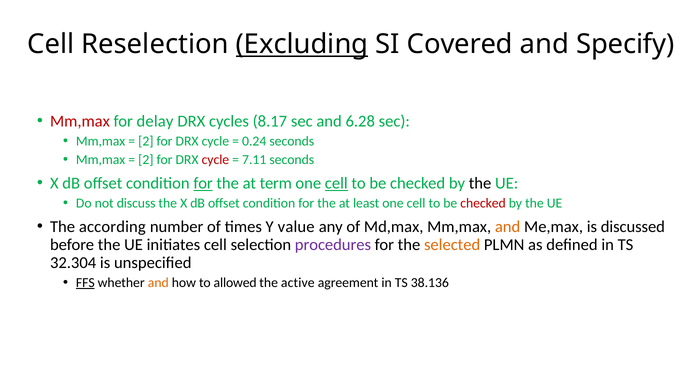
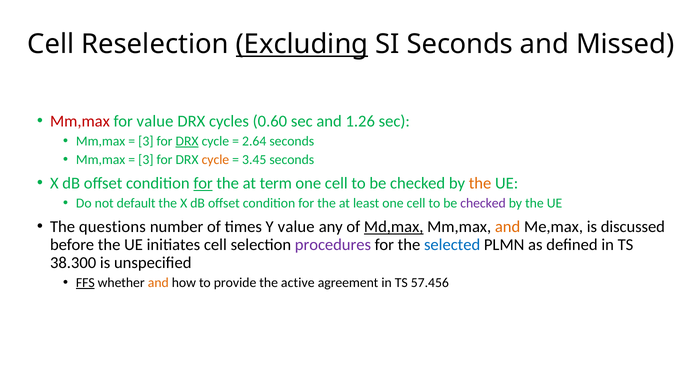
SI Covered: Covered -> Seconds (460, 44)
Specify: Specify -> Missed (625, 44)
for delay: delay -> value (155, 121)
8.17: 8.17 -> 0.60 (270, 121)
6.28: 6.28 -> 1.26 (360, 121)
2: 2 -> 3 (146, 141)
DRX underline: none -> present (187, 141)
0.24: 0.24 -> 2.64 (254, 141)
2: 2 -> 3 (146, 159)
cycle colour: red -> orange (215, 159)
7.11: 7.11 -> 3.45 (254, 159)
cell underline: present -> none (336, 183)
the colour: black -> orange (480, 183)
discuss: discuss -> default (136, 203)
checked colour: red -> purple (483, 203)
according: according -> questions (112, 227)
Md,max underline: none -> present (394, 227)
selected colour: orange -> blue (452, 245)
32.304: 32.304 -> 38.300 (73, 262)
allowed: allowed -> provide (235, 282)
38.136: 38.136 -> 57.456 (430, 282)
